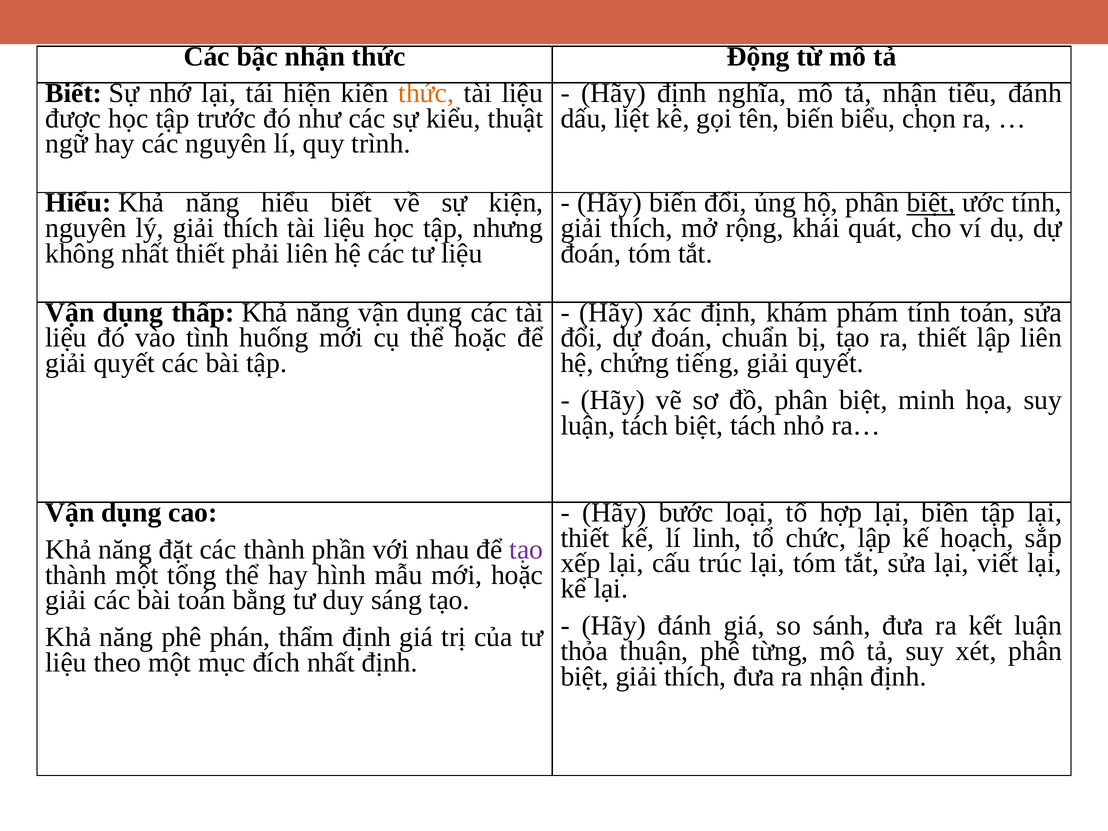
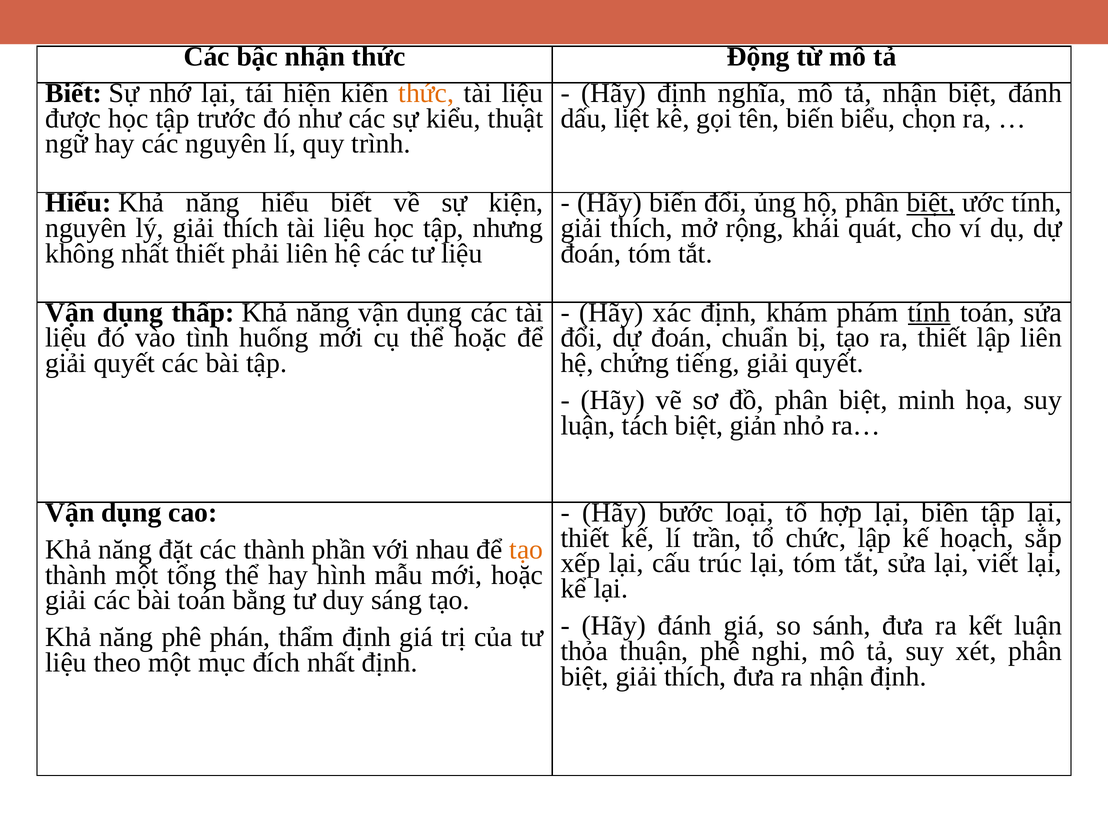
nhận tiểu: tiểu -> biệt (972, 93)
tính underline: none -> present (929, 312)
biệt tách: tách -> giản (753, 426)
linh: linh -> trần (717, 538)
tạo colour: purple -> orange (526, 549)
từng: từng -> nghi (780, 651)
